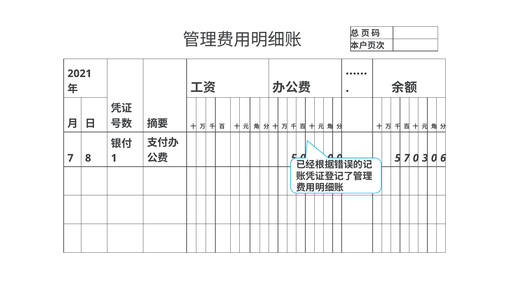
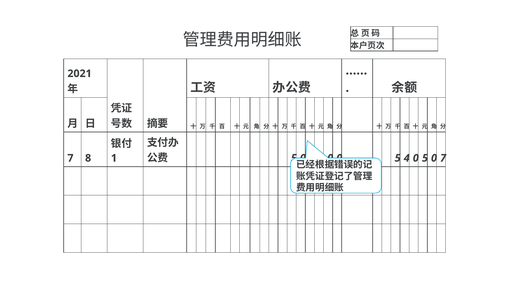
5 7: 7 -> 4 (407, 158)
3: 3 -> 5 (425, 158)
0 6: 6 -> 7 (443, 158)
